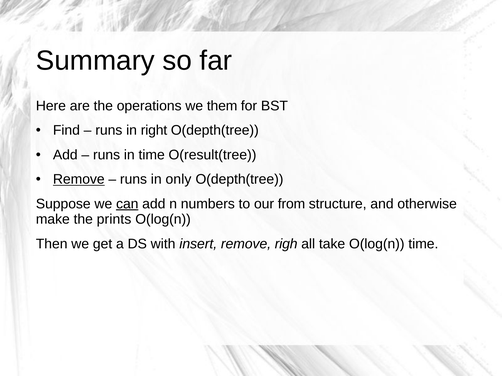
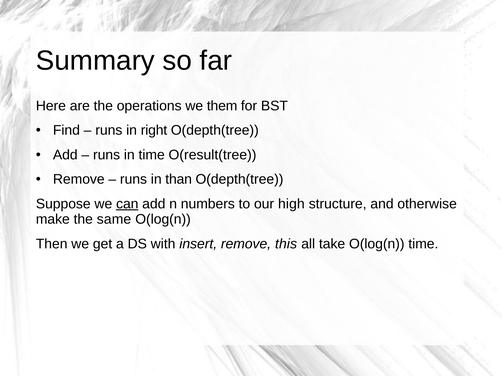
Remove underline: present -> none (79, 180)
only: only -> than (179, 180)
from: from -> high (291, 204)
prints: prints -> same (114, 220)
righ: righ -> this (286, 244)
